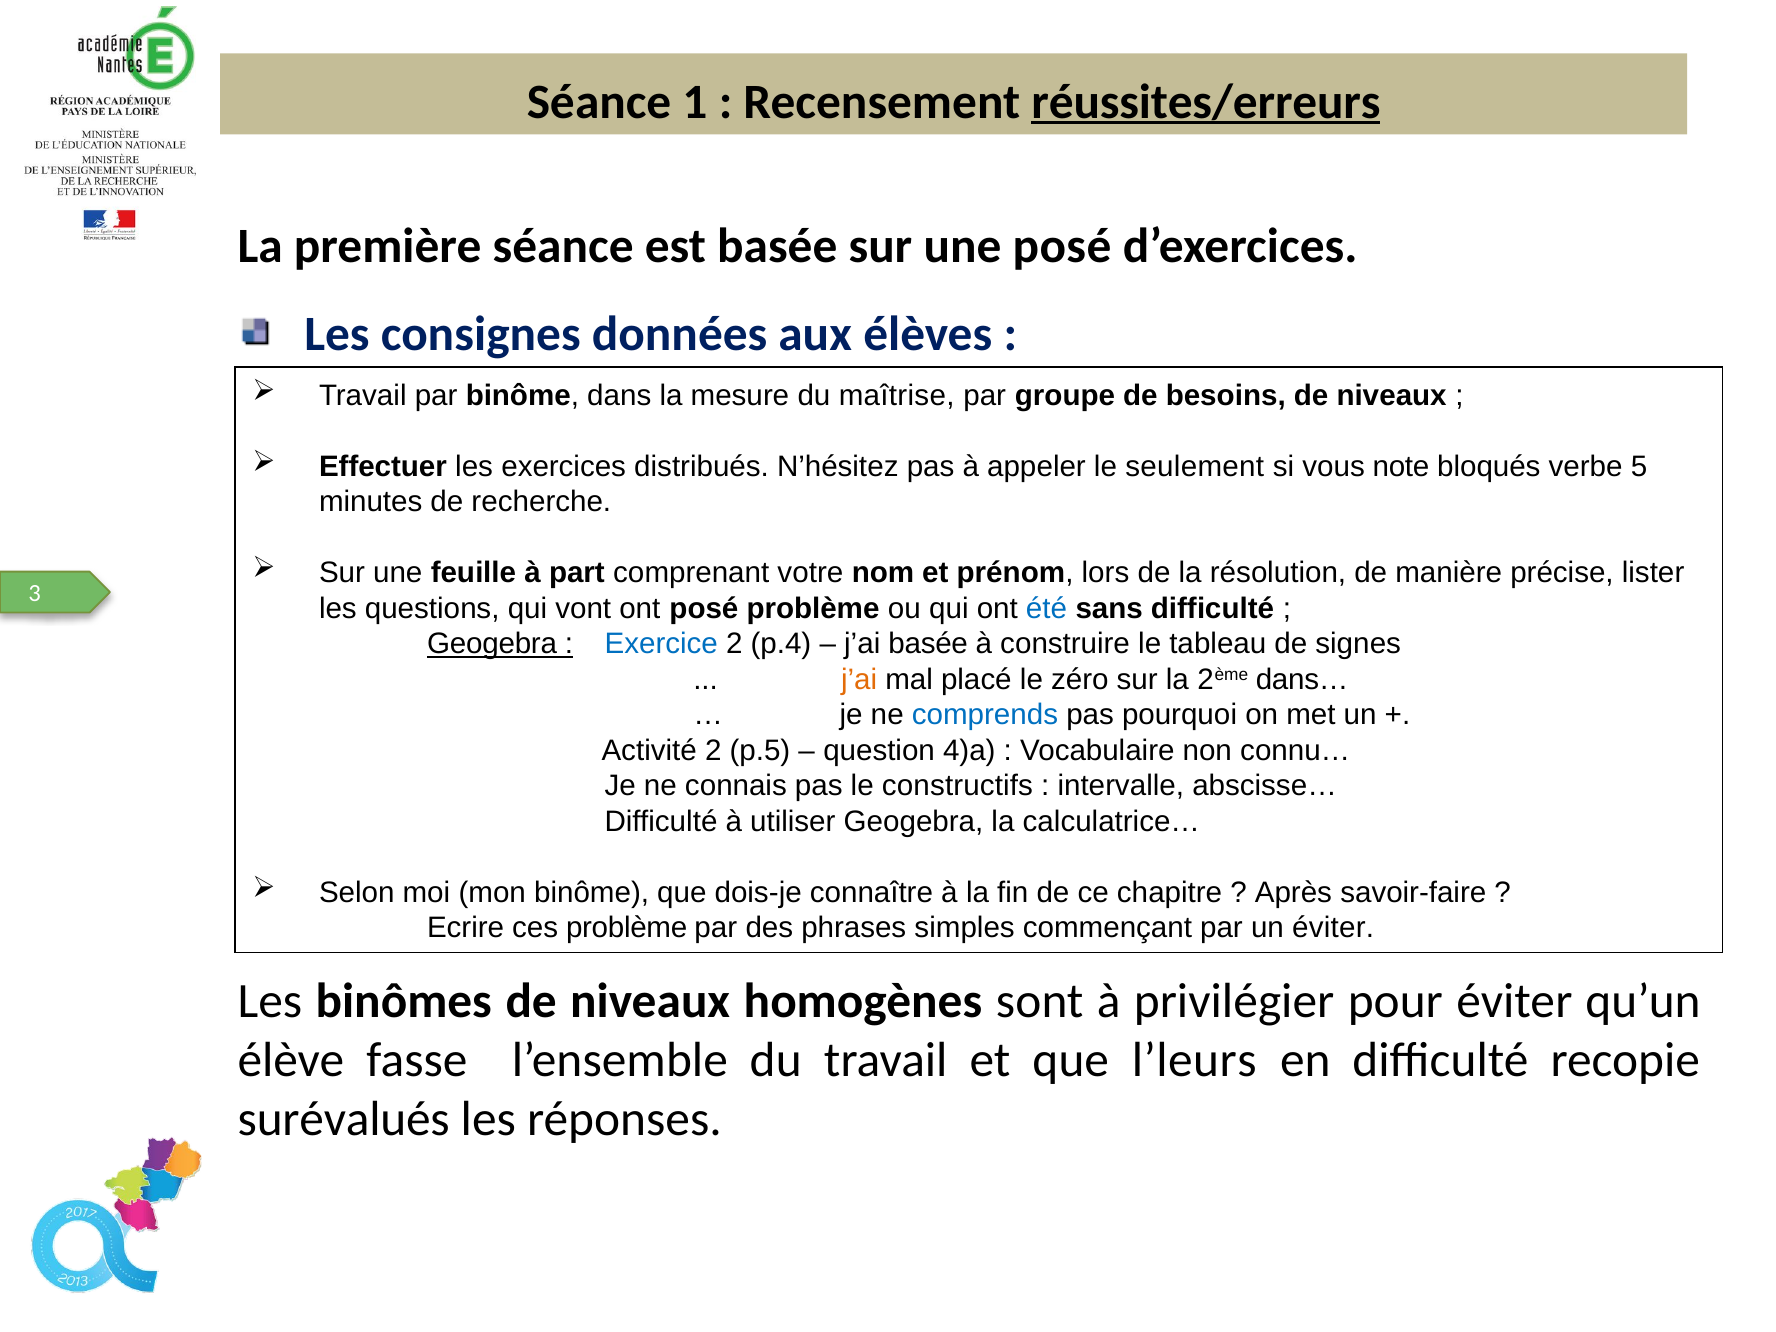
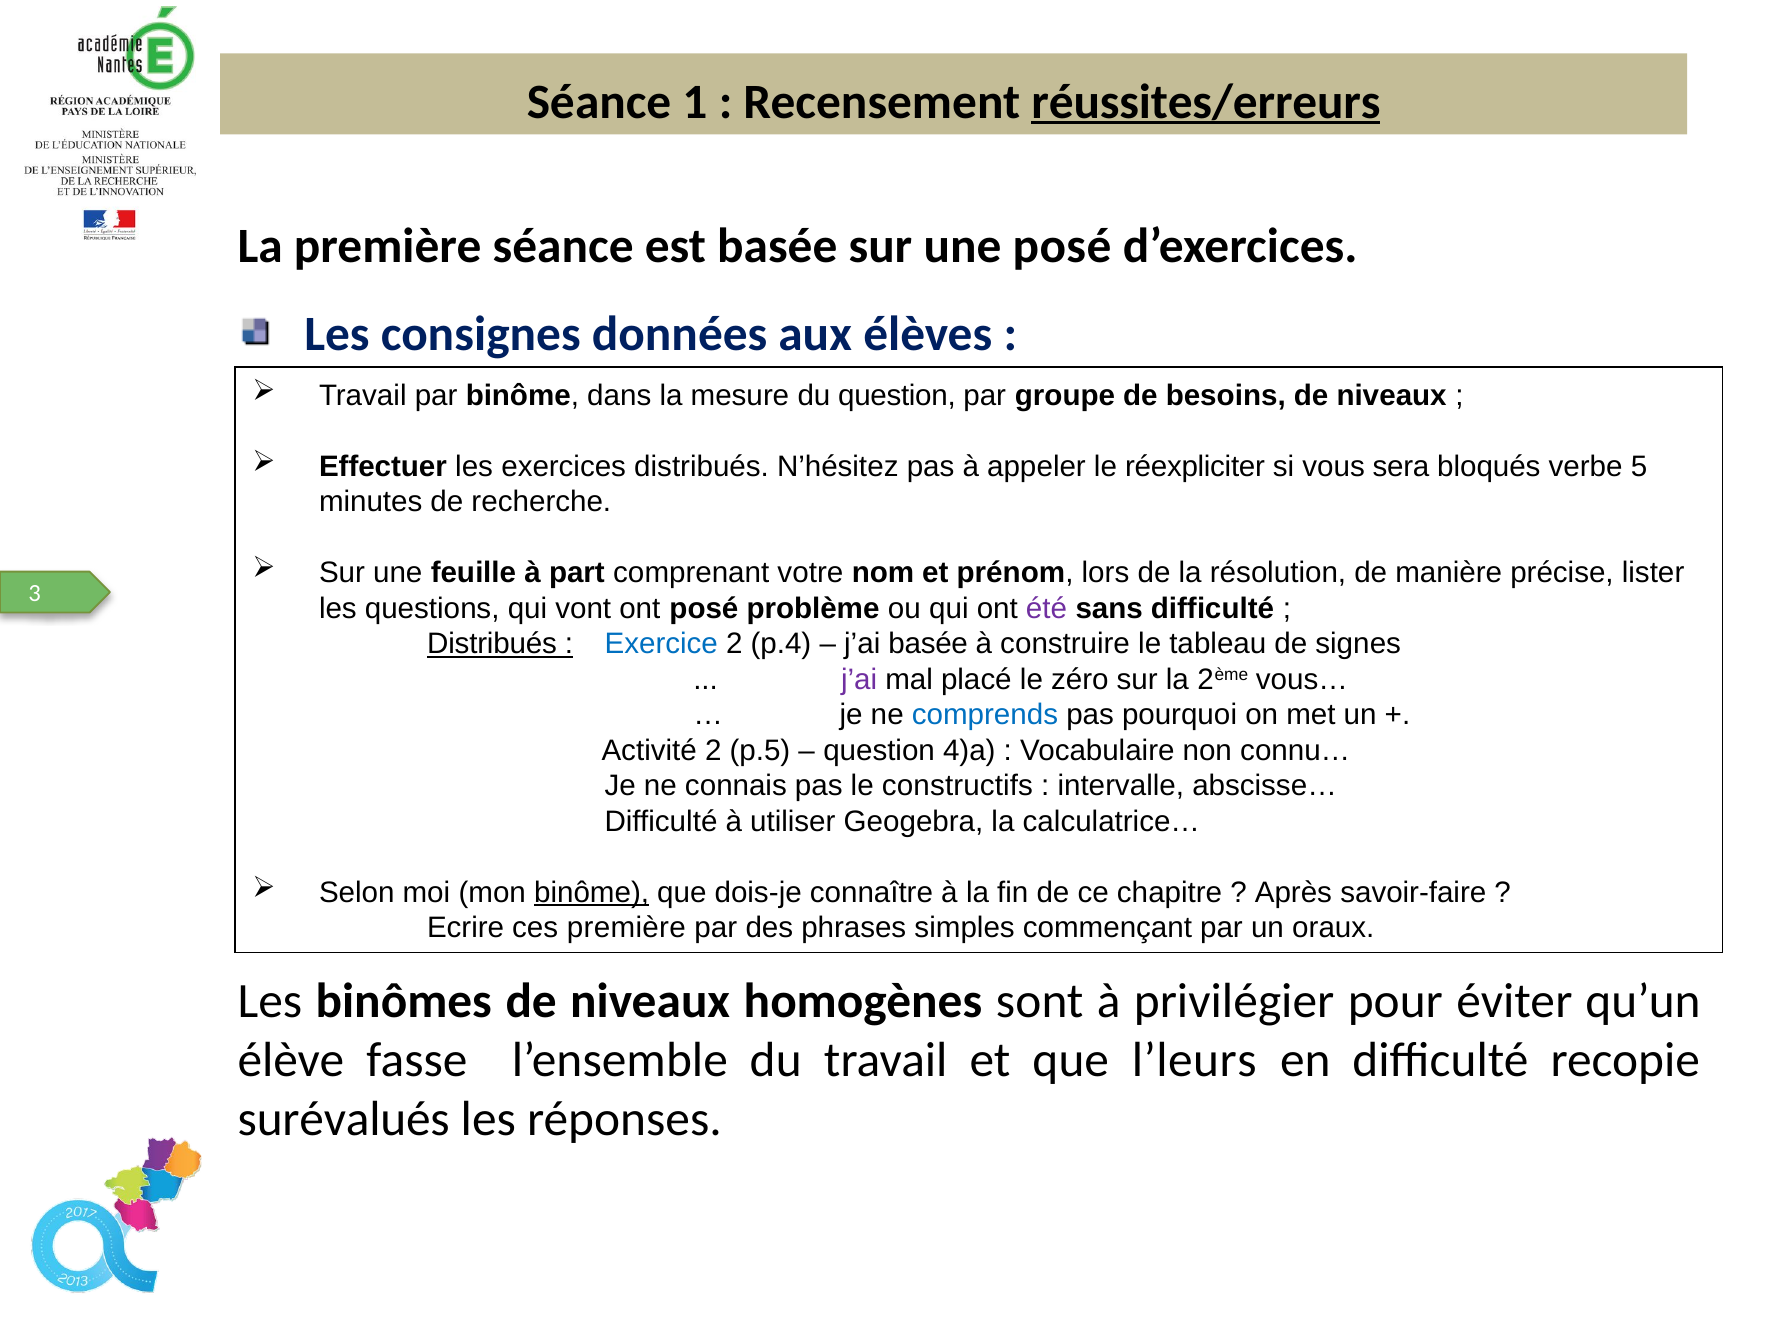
du maîtrise: maîtrise -> question (897, 395)
seulement: seulement -> réexpliciter (1195, 466)
note: note -> sera (1401, 466)
été colour: blue -> purple (1046, 608)
Geogebra: Geogebra -> Distribués (492, 644)
j’ai colour: orange -> purple (859, 679)
dans…: dans… -> vous… (1302, 679)
binôme underline: none -> present (592, 893)
ces problème: problème -> première (626, 928)
un éviter: éviter -> oraux (1333, 928)
